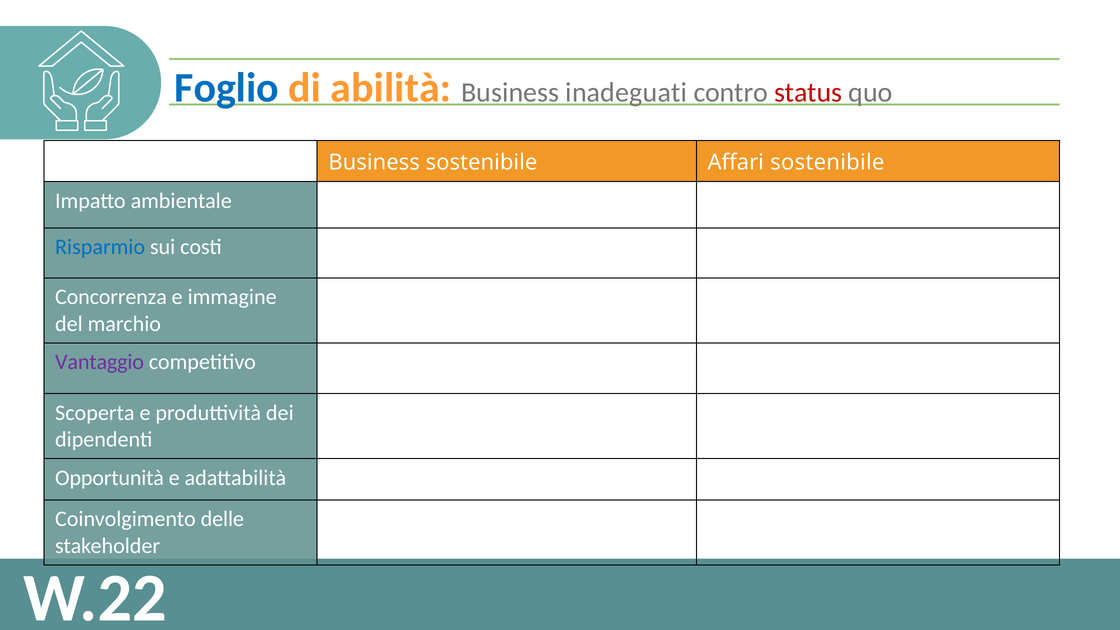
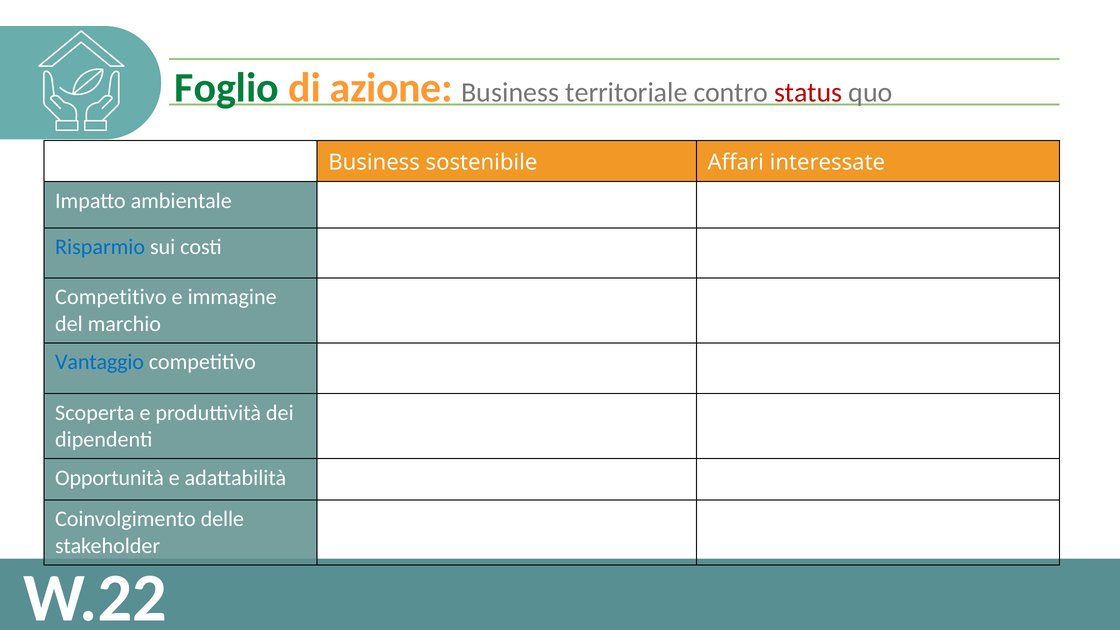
Foglio colour: blue -> green (227, 88)
abilità: abilità -> azione (391, 88)
inadeguati: inadeguati -> territoriale (626, 93)
Affari sostenibile: sostenibile -> interessate (827, 162)
Concorrenza: Concorrenza -> Competitivo (111, 297)
Vantaggio colour: purple -> blue (100, 362)
